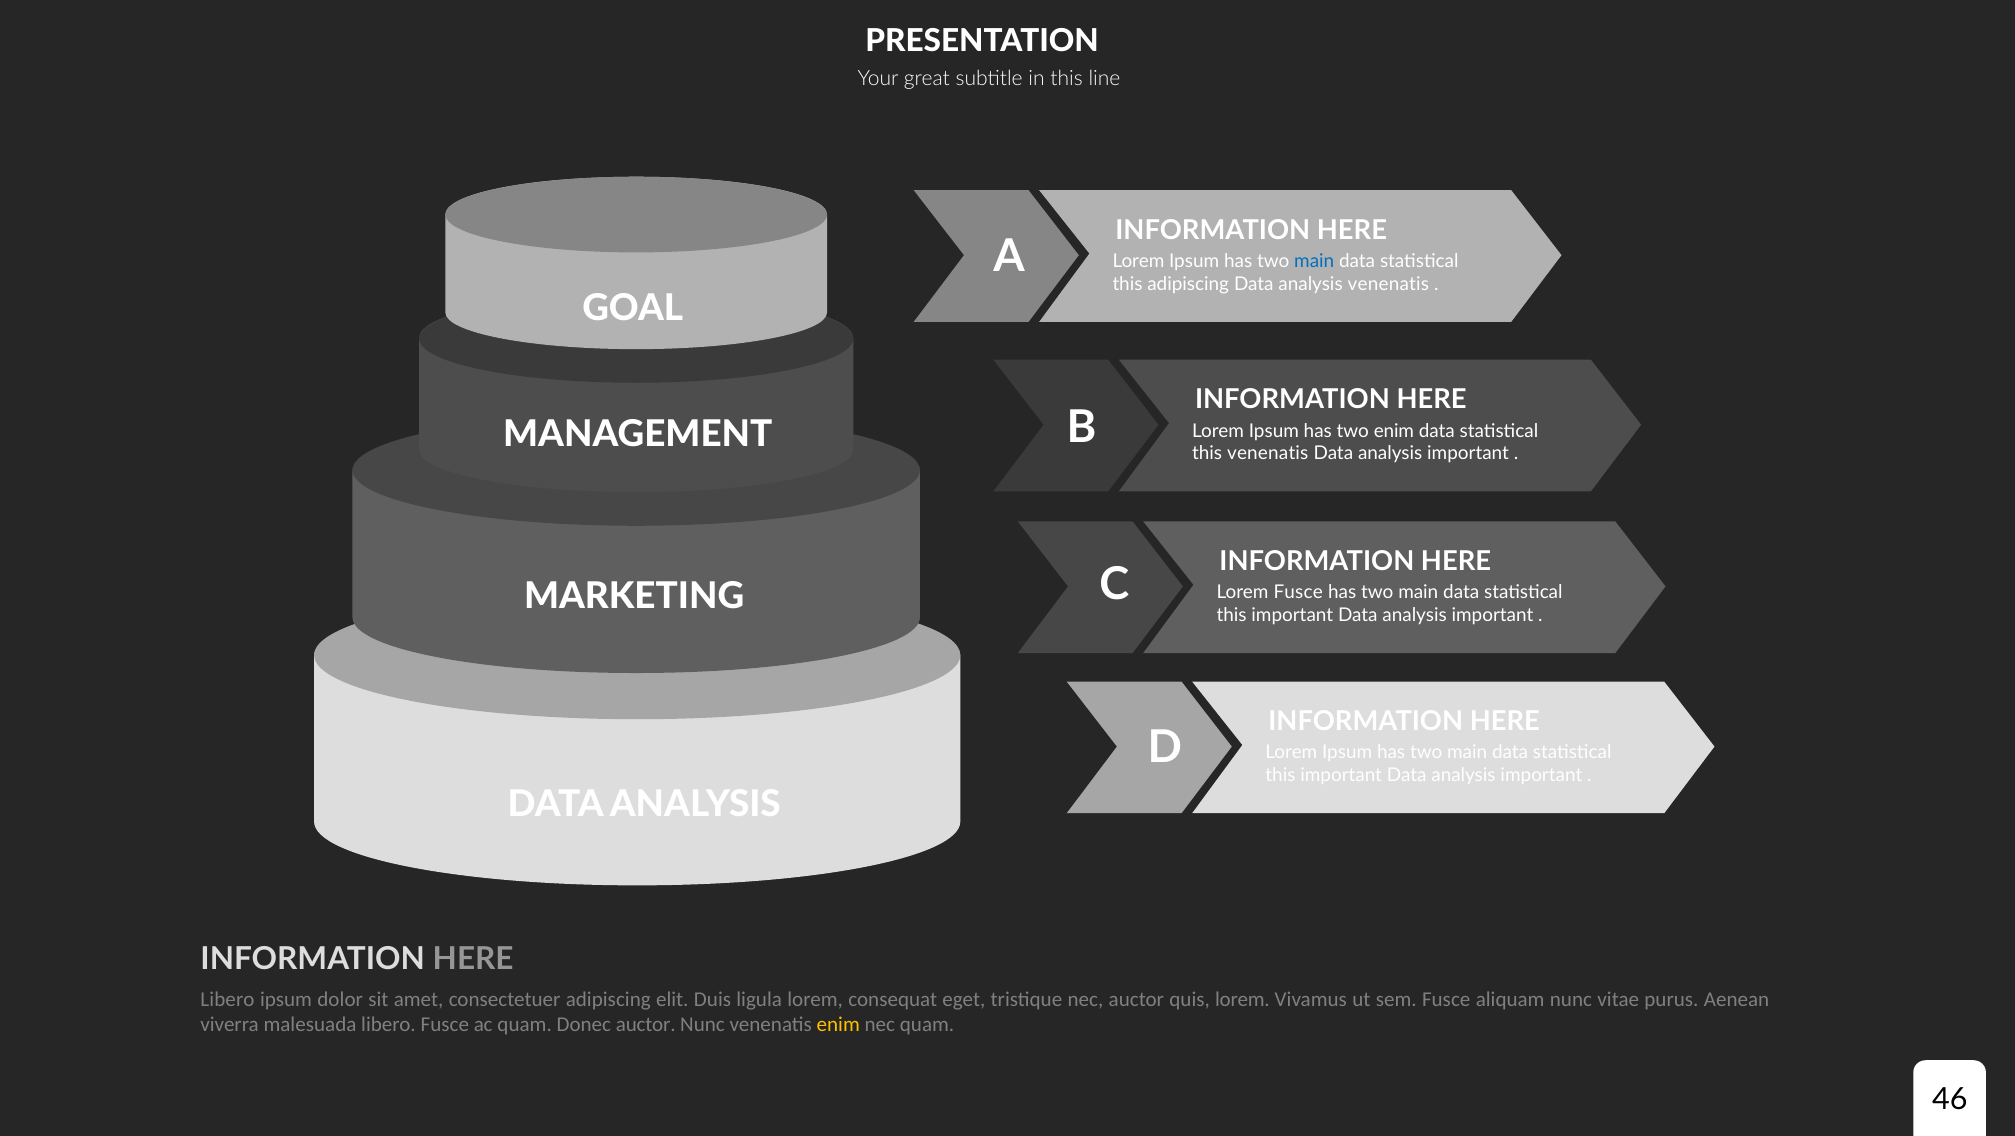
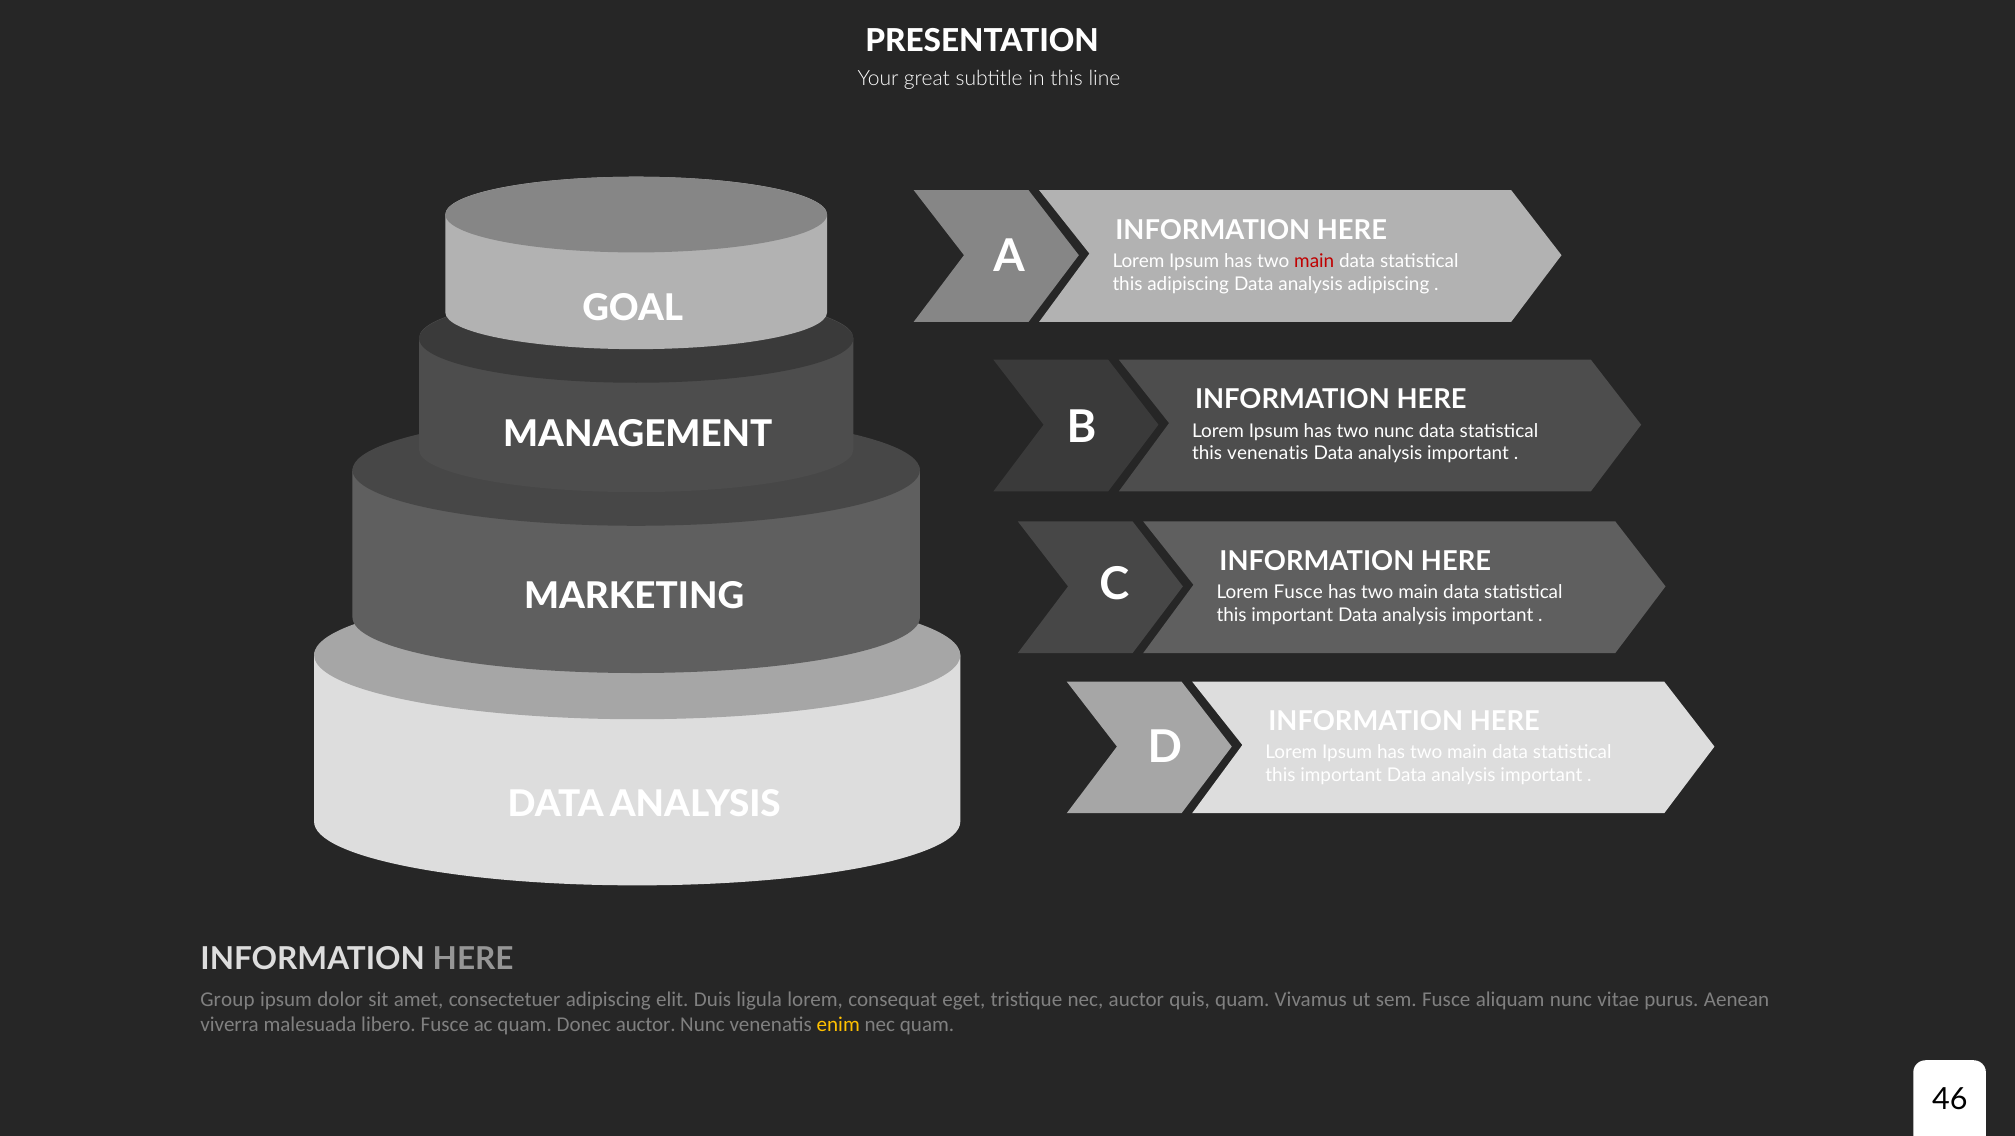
main colour: blue -> red (1314, 261)
analysis venenatis: venenatis -> adipiscing (1388, 284)
two enim: enim -> nunc (1394, 431)
Libero: Libero -> Group (227, 1000)
quis lorem: lorem -> quam (1242, 1000)
